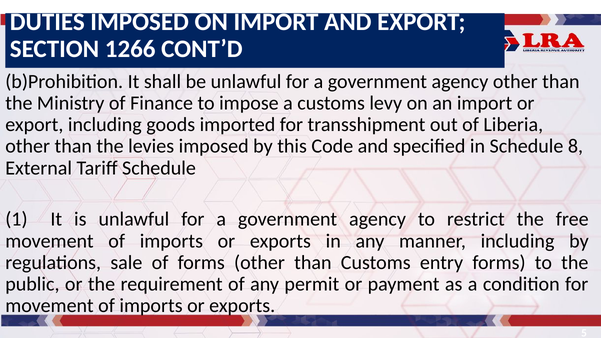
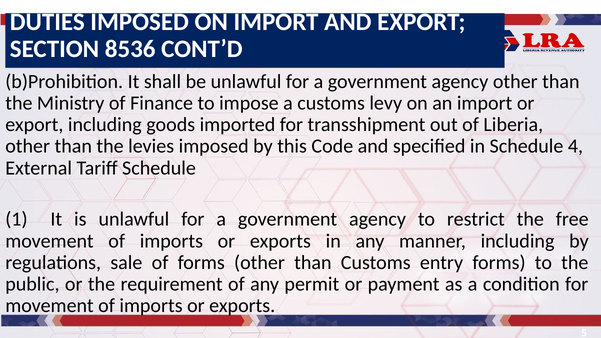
1266: 1266 -> 8536 (130, 49)
8: 8 -> 4 (575, 146)
